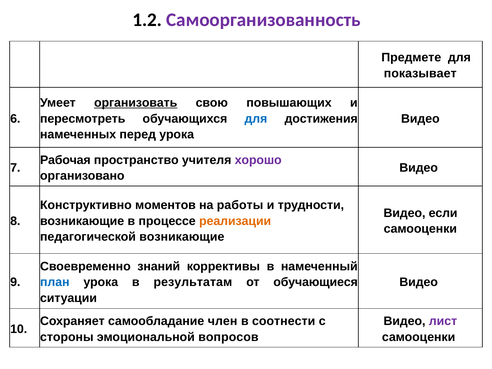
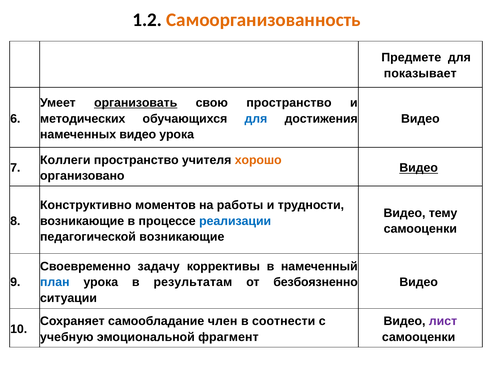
Самоорганизованность colour: purple -> orange (263, 20)
свою повышающих: повышающих -> пространство (289, 103)
пересмотреть: пересмотреть -> методических (83, 119)
намеченных перед: перед -> видео (138, 134)
Рабочая: Рабочая -> Коллеги (65, 160)
хорошо colour: purple -> orange (258, 160)
Видео underline: none -> present (419, 168)
если: если -> тему (443, 213)
реализации colour: orange -> blue (235, 221)
знаний: знаний -> задачу (159, 266)
обучающиеся: обучающиеся -> безбоязненно (316, 282)
стороны: стороны -> учебную (67, 337)
вопросов: вопросов -> фрагмент (228, 337)
